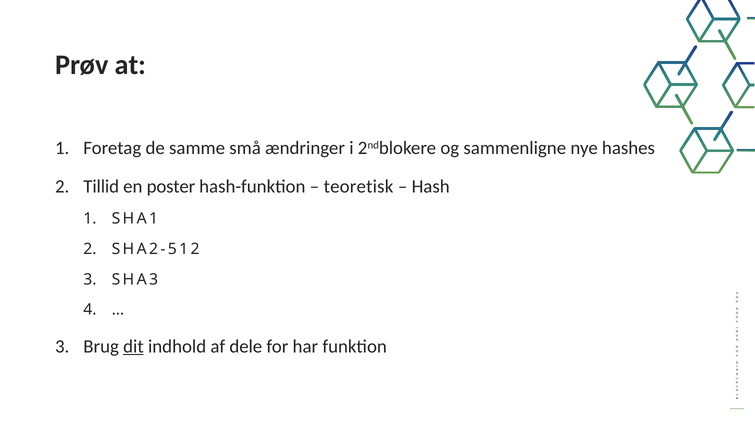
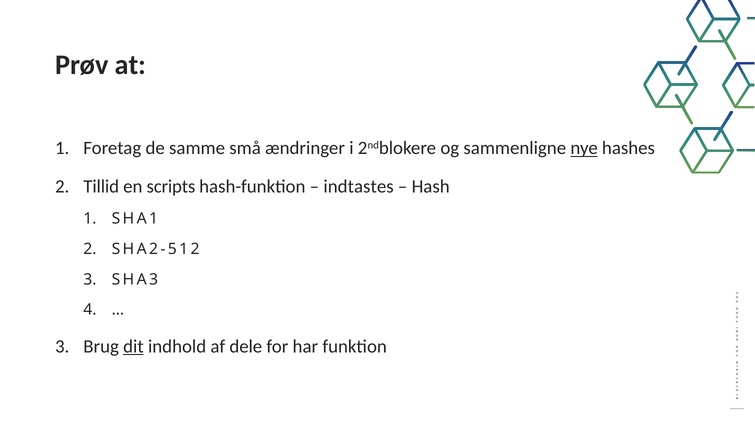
nye underline: none -> present (584, 149)
poster: poster -> scripts (171, 187)
teoretisk: teoretisk -> indtastes (359, 187)
